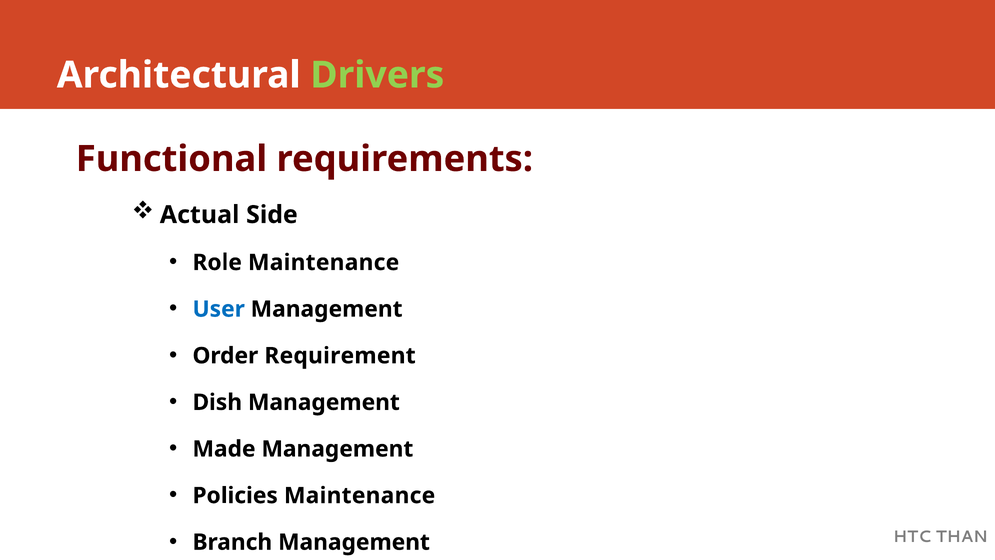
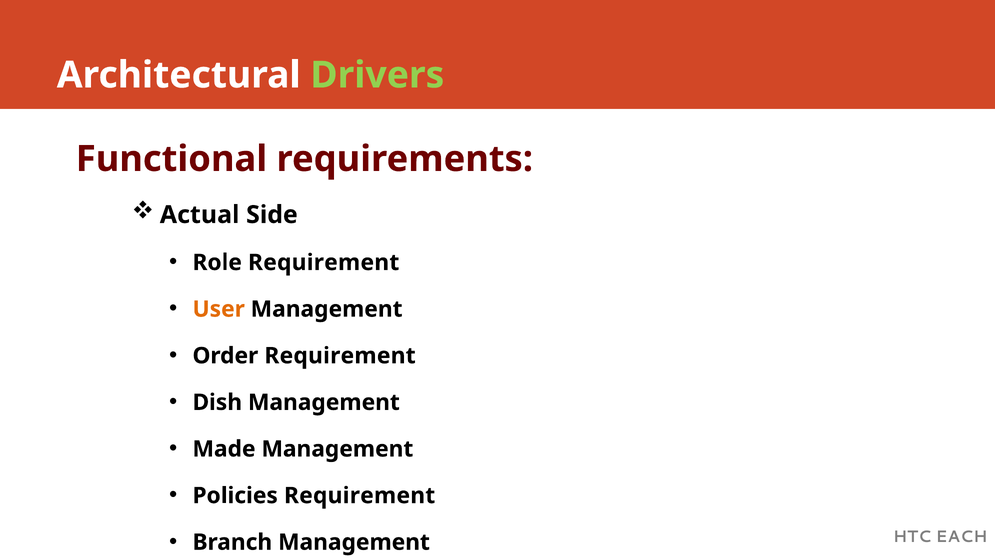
Role Maintenance: Maintenance -> Requirement (324, 262)
User colour: blue -> orange (219, 309)
Policies Maintenance: Maintenance -> Requirement (360, 495)
THAN: THAN -> EACH (962, 537)
